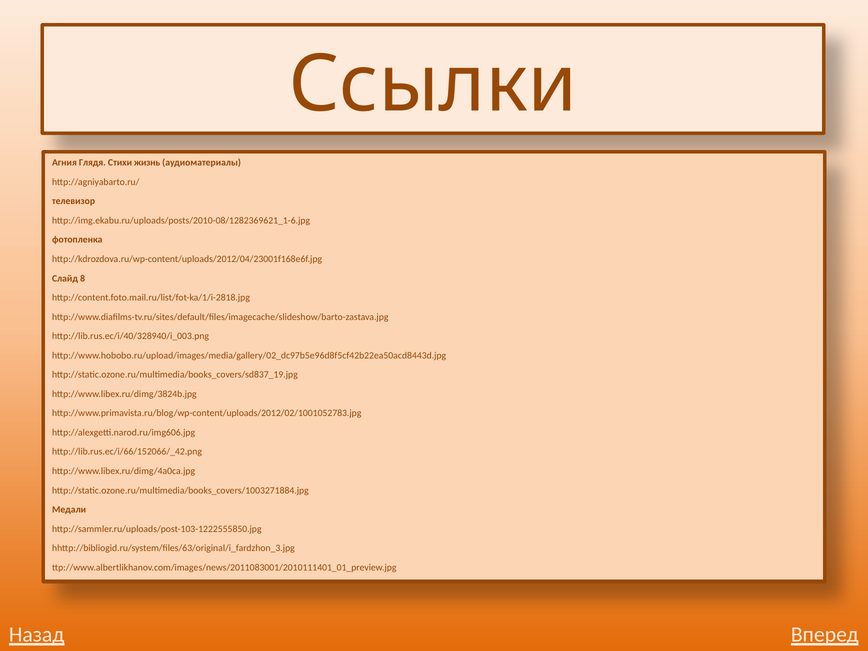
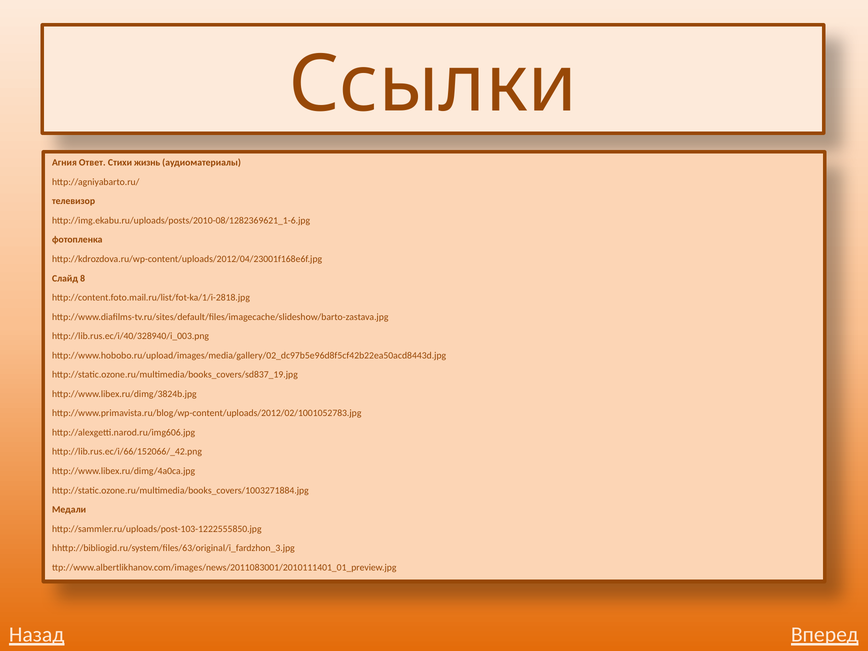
Глядя: Глядя -> Ответ (92, 163)
